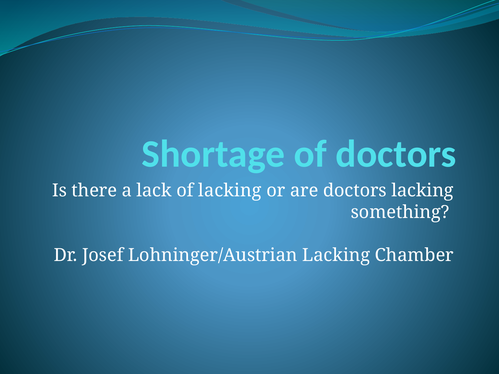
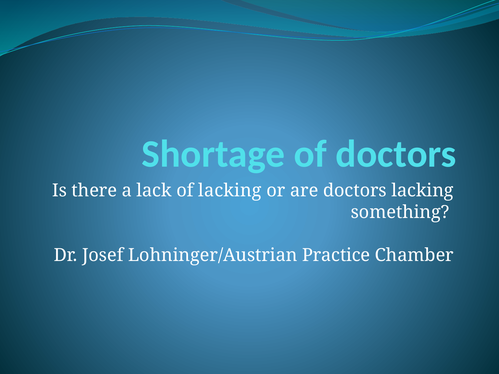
Lohninger/Austrian Lacking: Lacking -> Practice (336, 256)
